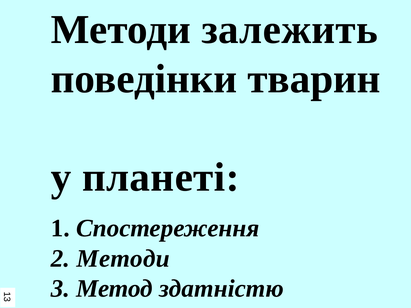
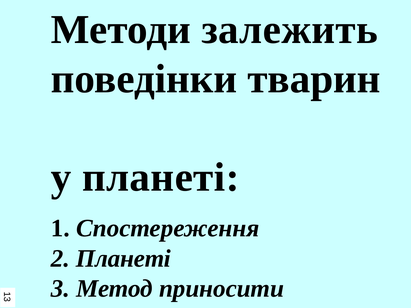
2 Методи: Методи -> Планеті (123, 259)
здатністю: здатністю -> приносити (222, 289)
